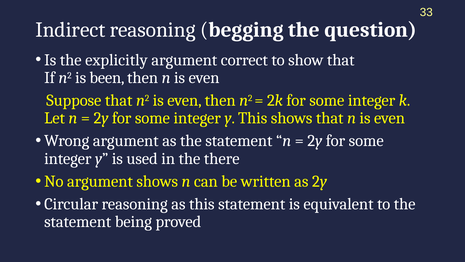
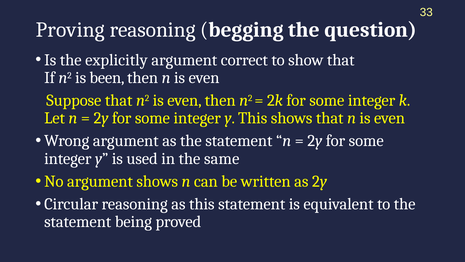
Indirect: Indirect -> Proving (70, 30)
there: there -> same (222, 158)
